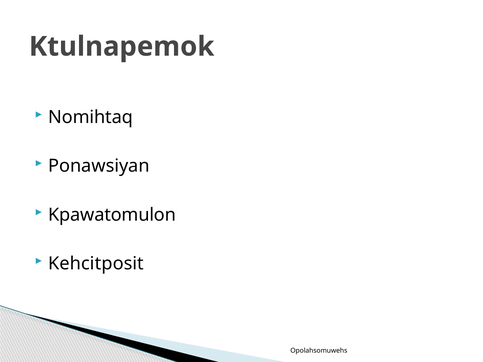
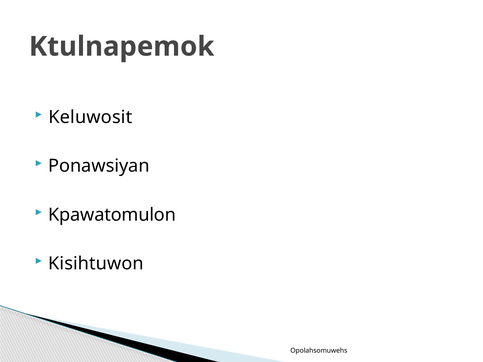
Nomihtaq: Nomihtaq -> Keluwosit (90, 117)
Kehcitposit: Kehcitposit -> Kisihtuwon (96, 264)
